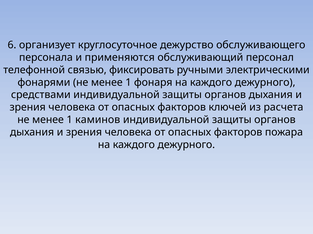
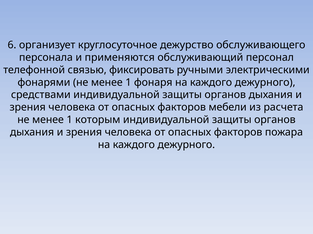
ключей: ключей -> мебели (228, 108)
каминов: каминов -> которым (98, 120)
